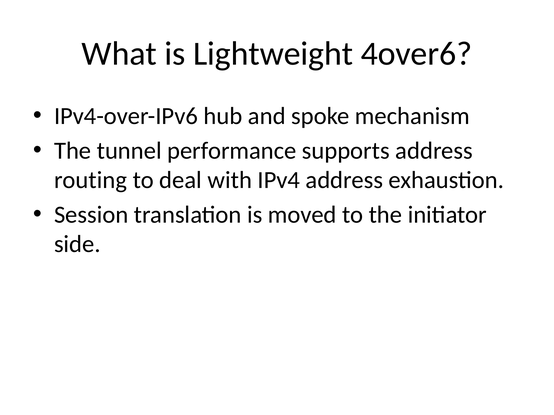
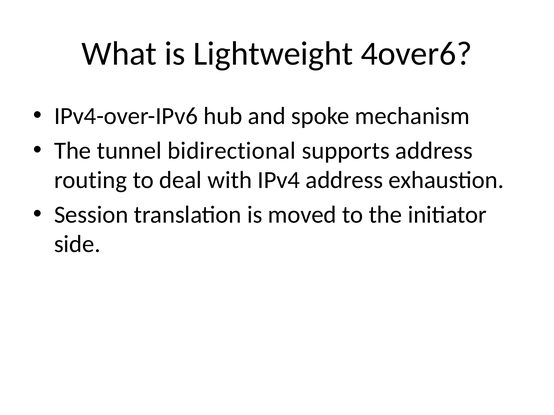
performance: performance -> bidirectional (232, 151)
